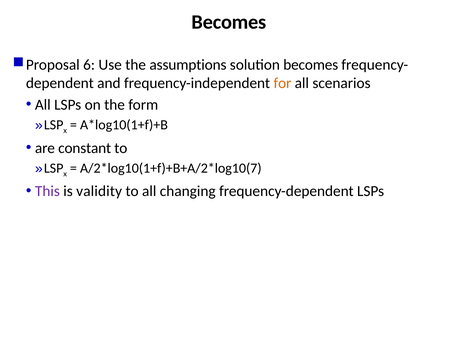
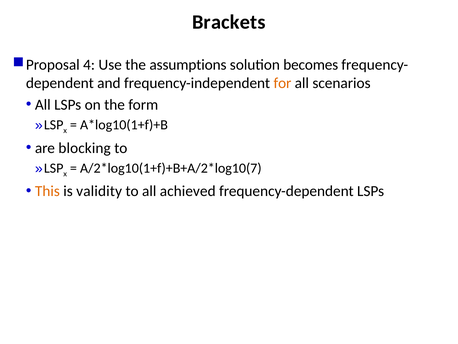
Becomes: Becomes -> Brackets (229, 22)
Proposal 6: 6 -> 4 (89, 65)
constant: constant -> blocking (85, 148)
This colour: purple -> orange (47, 191)
changing: changing -> achieved (188, 191)
